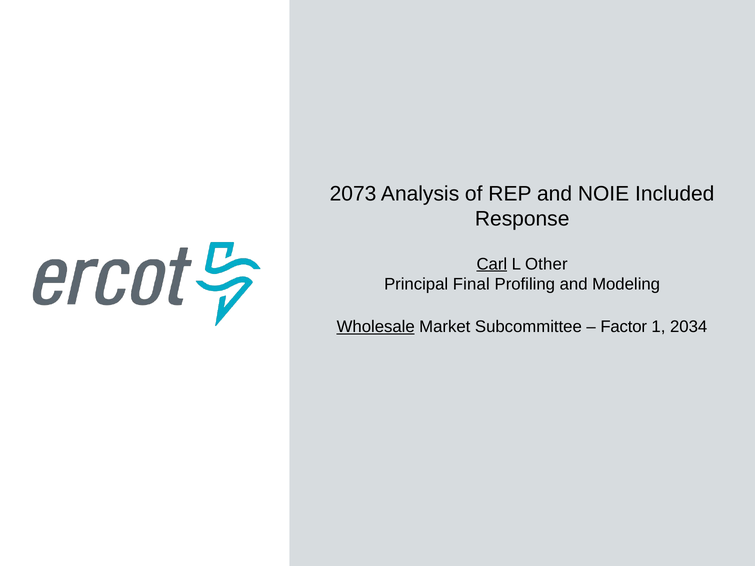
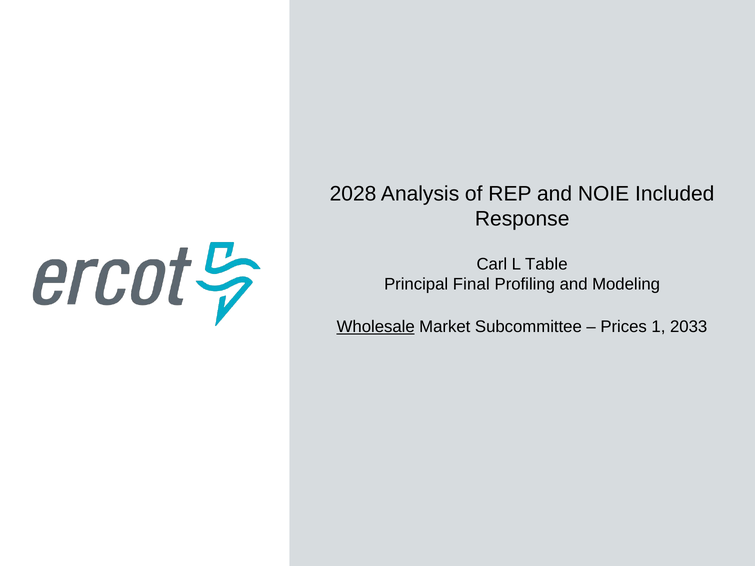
2073: 2073 -> 2028 (353, 194)
Carl underline: present -> none (492, 264)
Other: Other -> Table (546, 264)
Factor: Factor -> Prices (624, 327)
2034: 2034 -> 2033 (689, 327)
